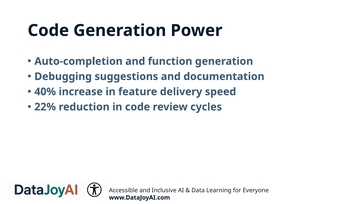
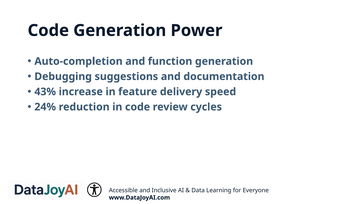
40%: 40% -> 43% (45, 92)
22%: 22% -> 24% (45, 107)
